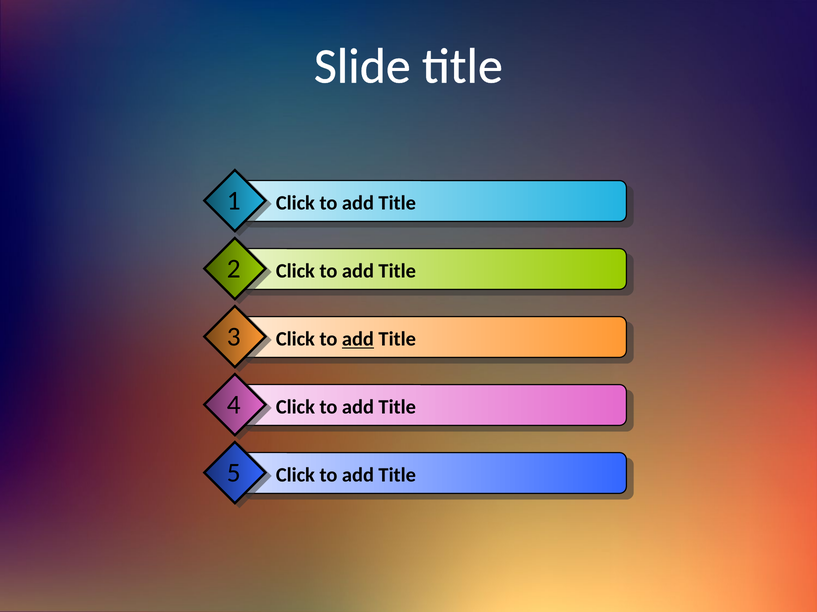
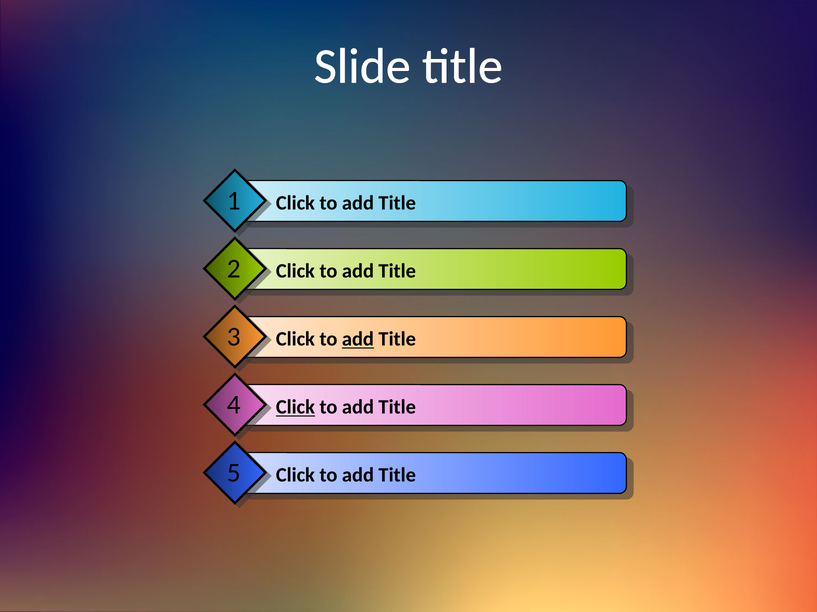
Click underline: none -> present (295, 408)
